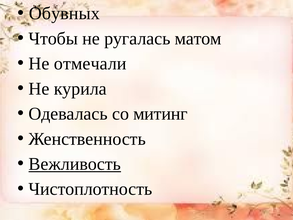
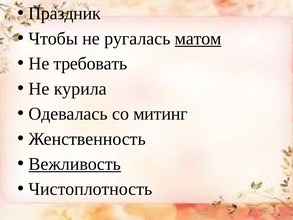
Обувных: Обувных -> Праздник (65, 13)
матом underline: none -> present (198, 39)
отмечали: отмечали -> требовать (90, 64)
